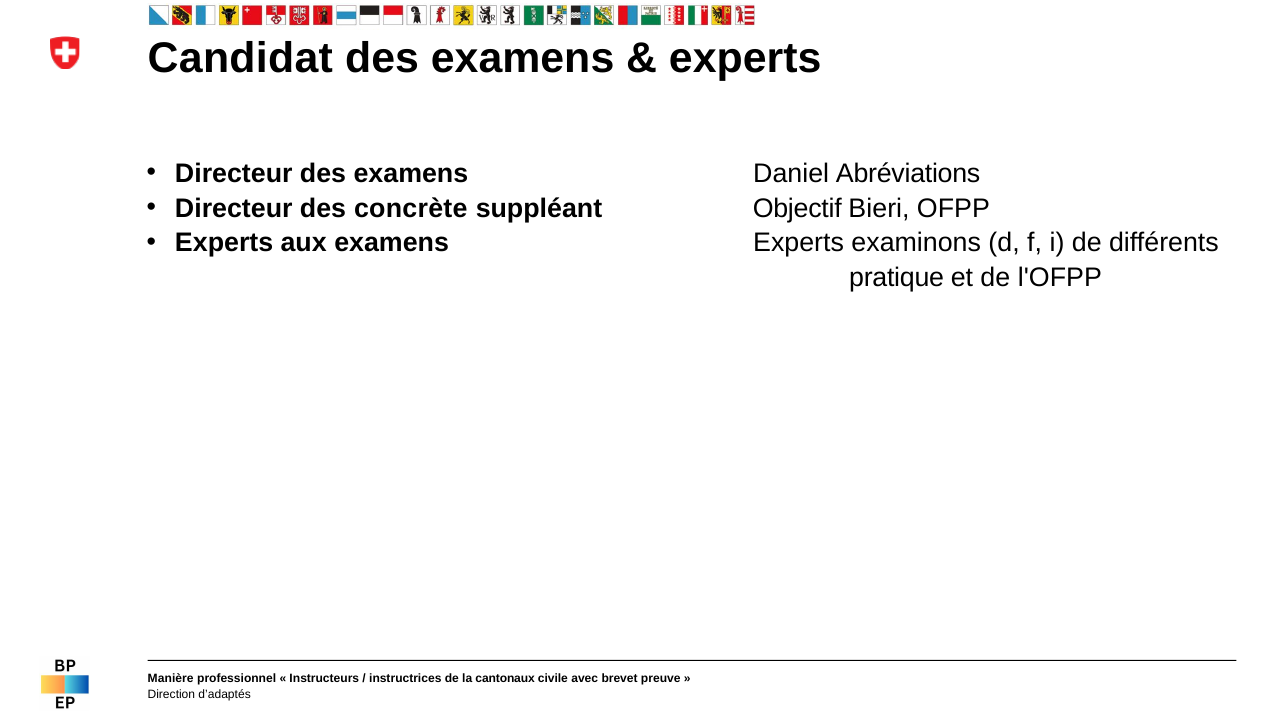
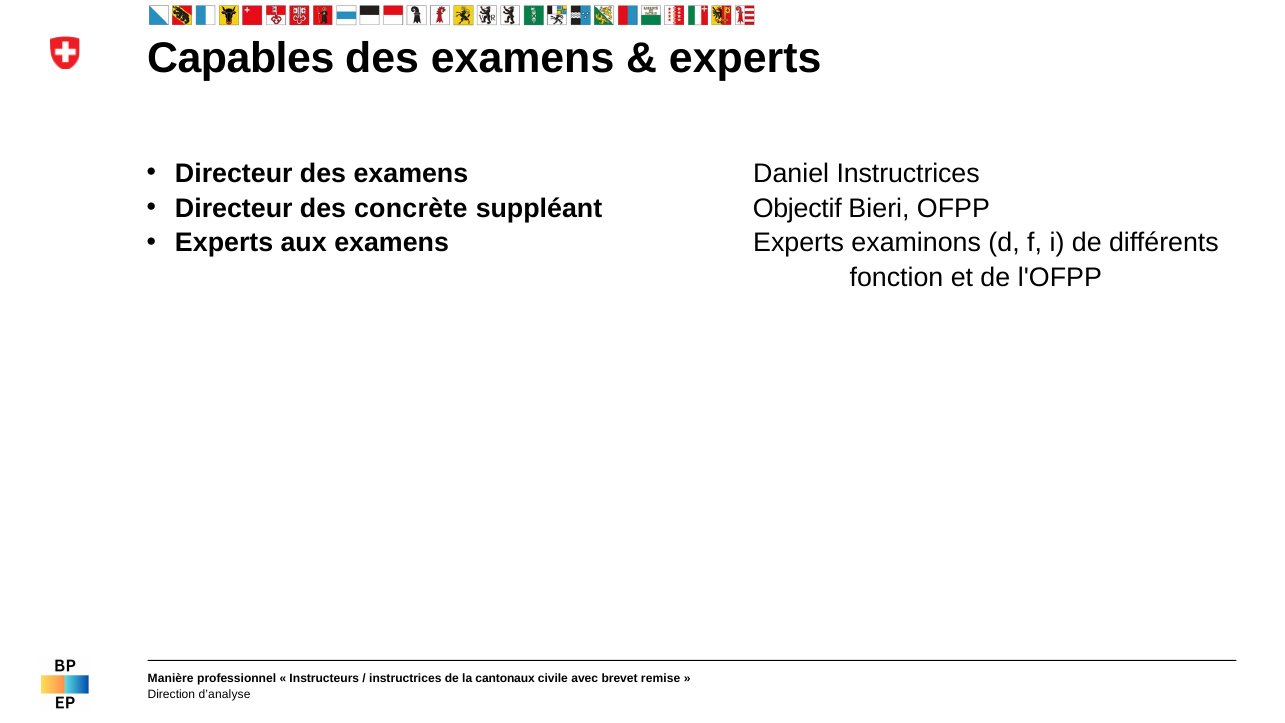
Candidat: Candidat -> Capables (241, 58)
Daniel Abréviations: Abréviations -> Instructrices (908, 173)
pratique: pratique -> fonction (896, 278)
preuve: preuve -> remise (661, 678)
d’adaptés: d’adaptés -> d’analyse (225, 694)
